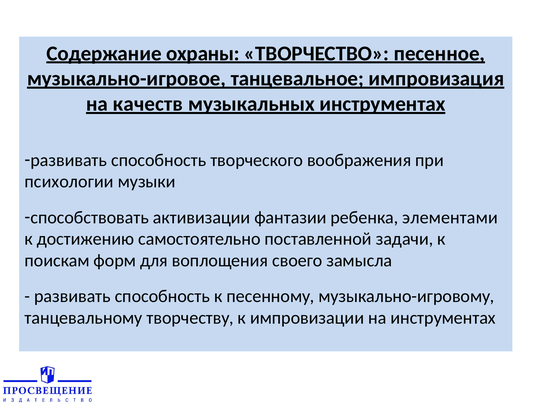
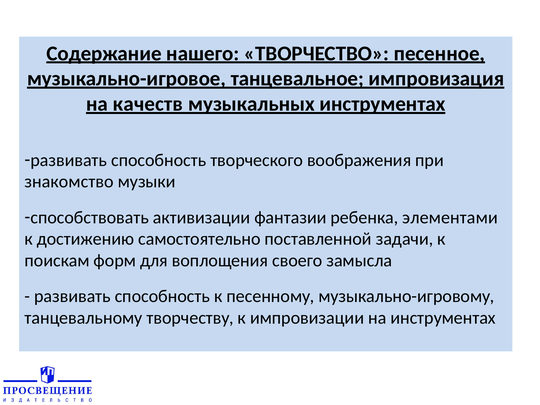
охраны: охраны -> нашего (203, 53)
психологии: психологии -> знакомство (69, 182)
